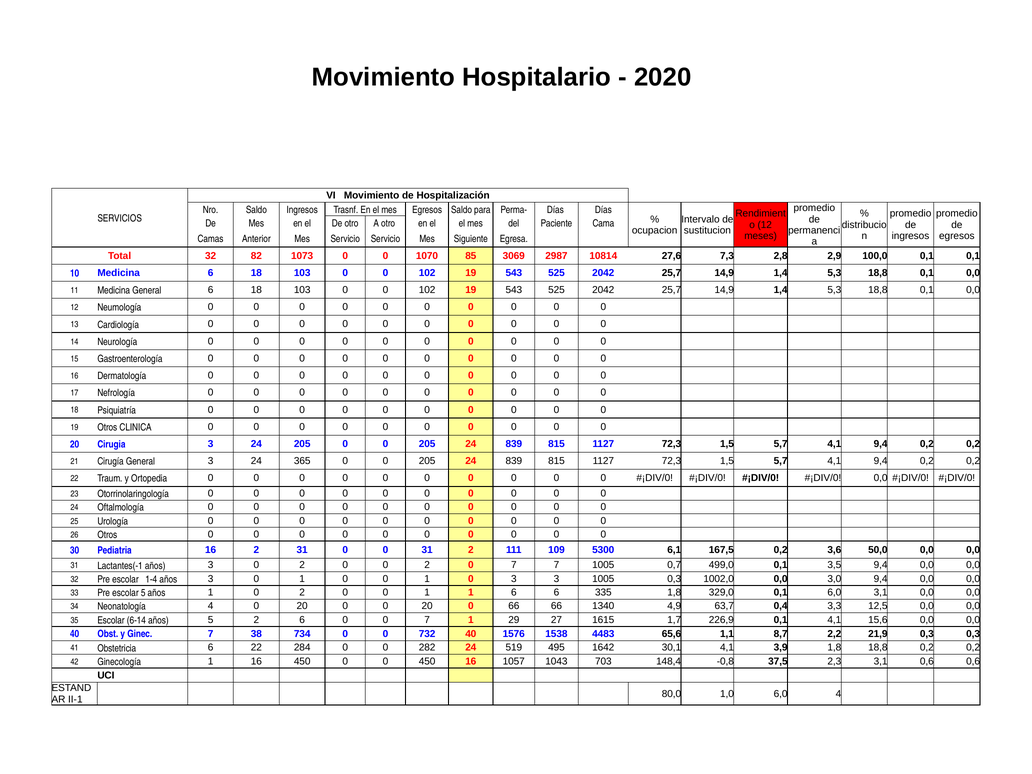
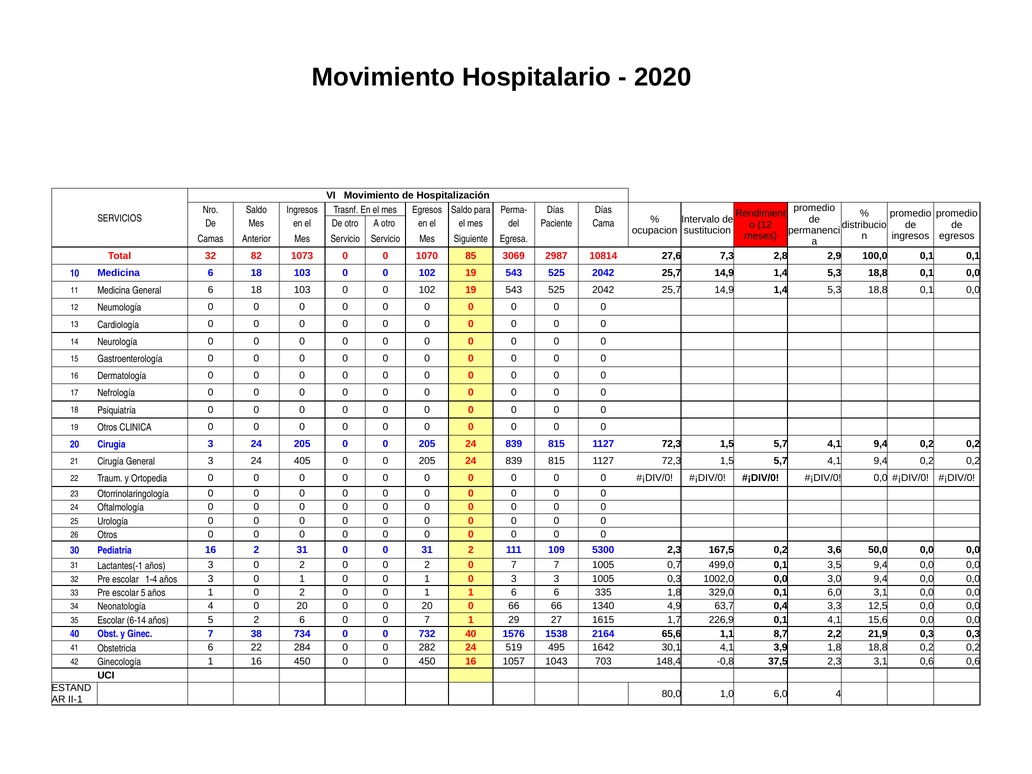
365: 365 -> 405 (302, 461)
5300 6,1: 6,1 -> 2,3 (674, 550)
4483: 4483 -> 2164 (603, 634)
